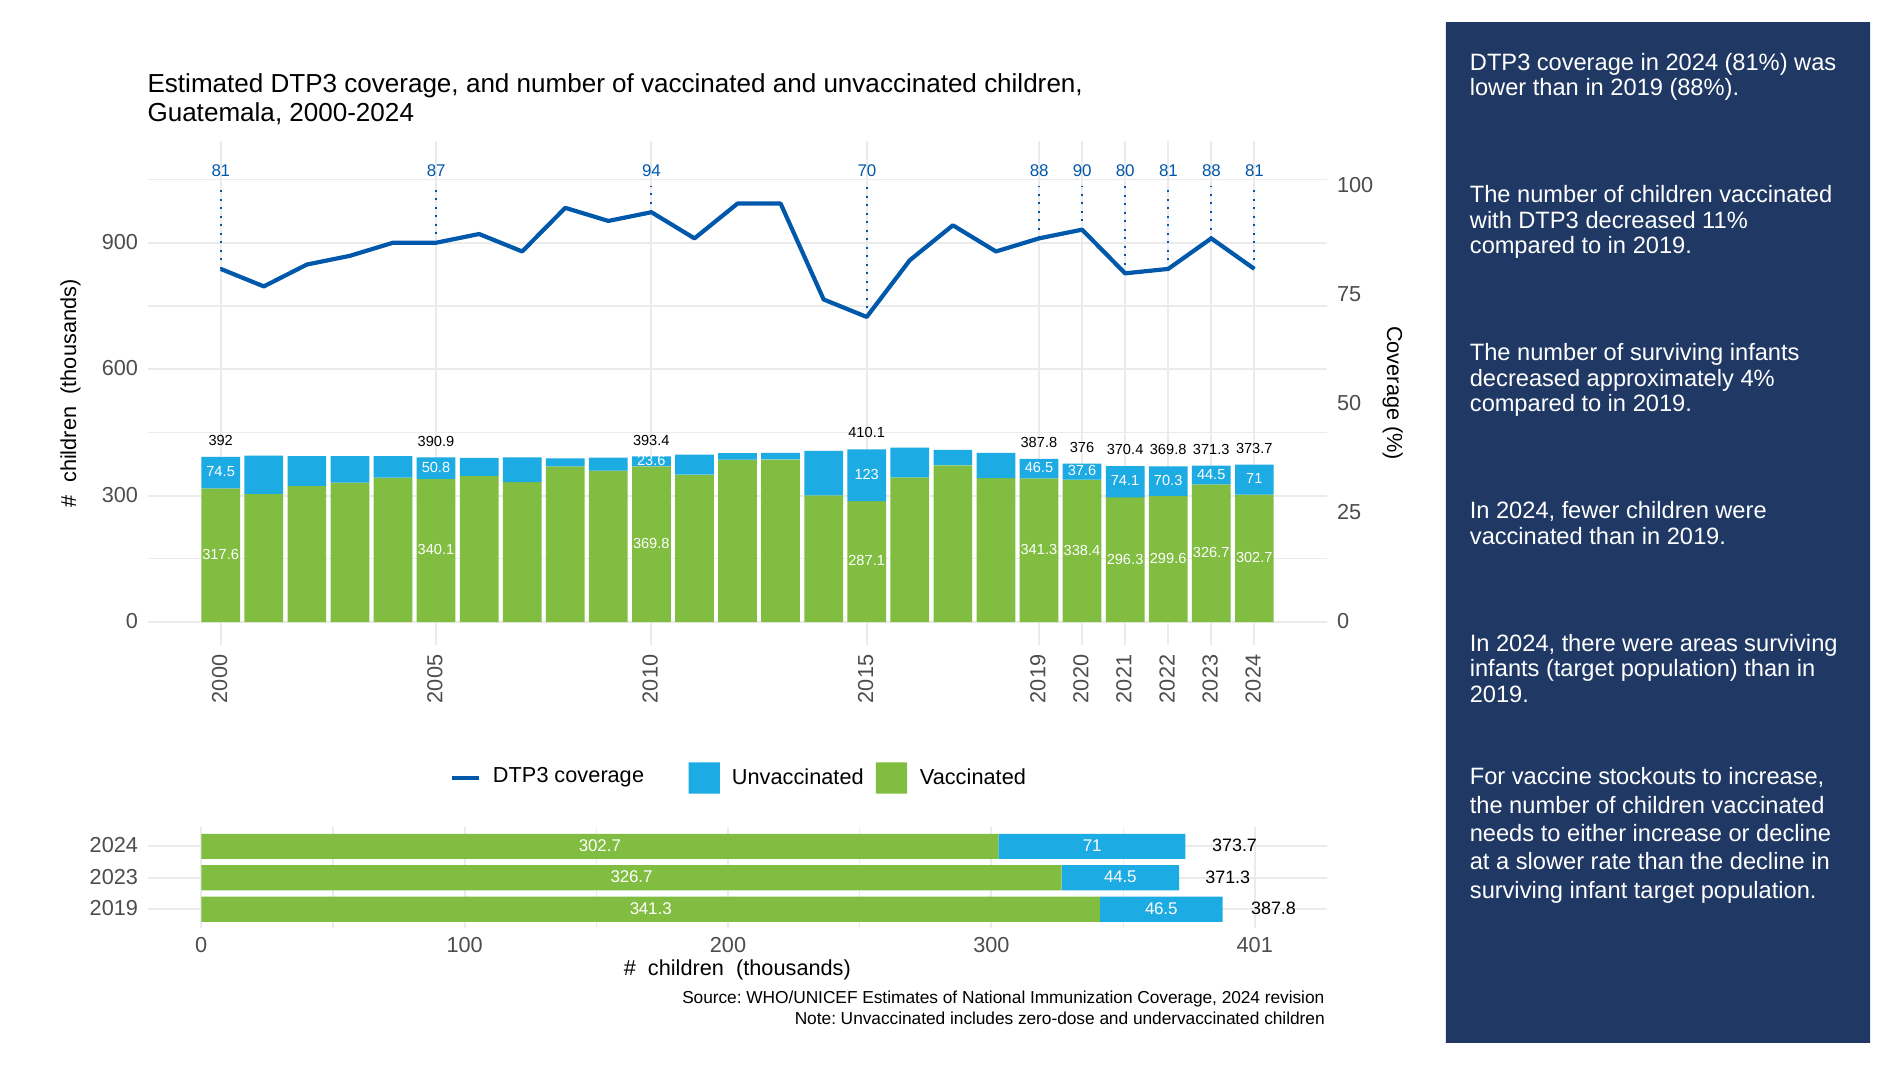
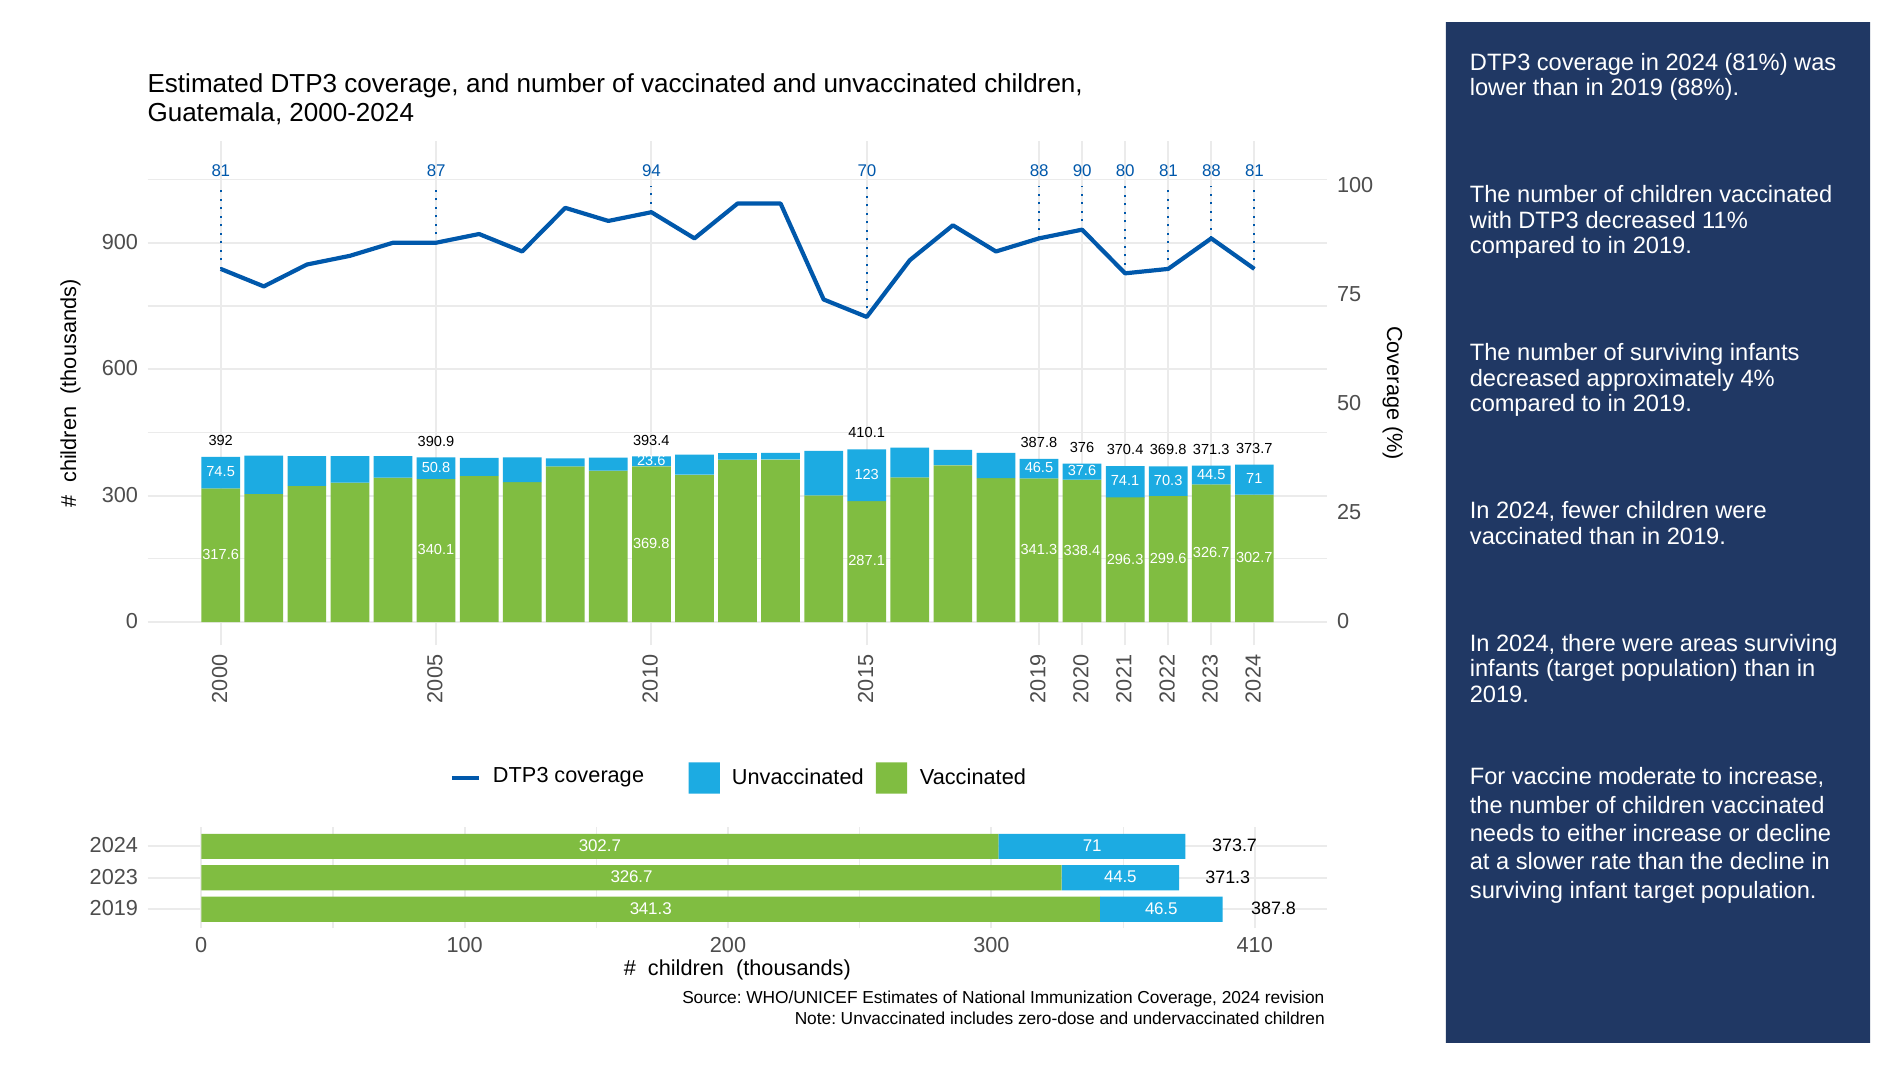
stockouts: stockouts -> moderate (1647, 777)
401: 401 -> 410 (1255, 945)
